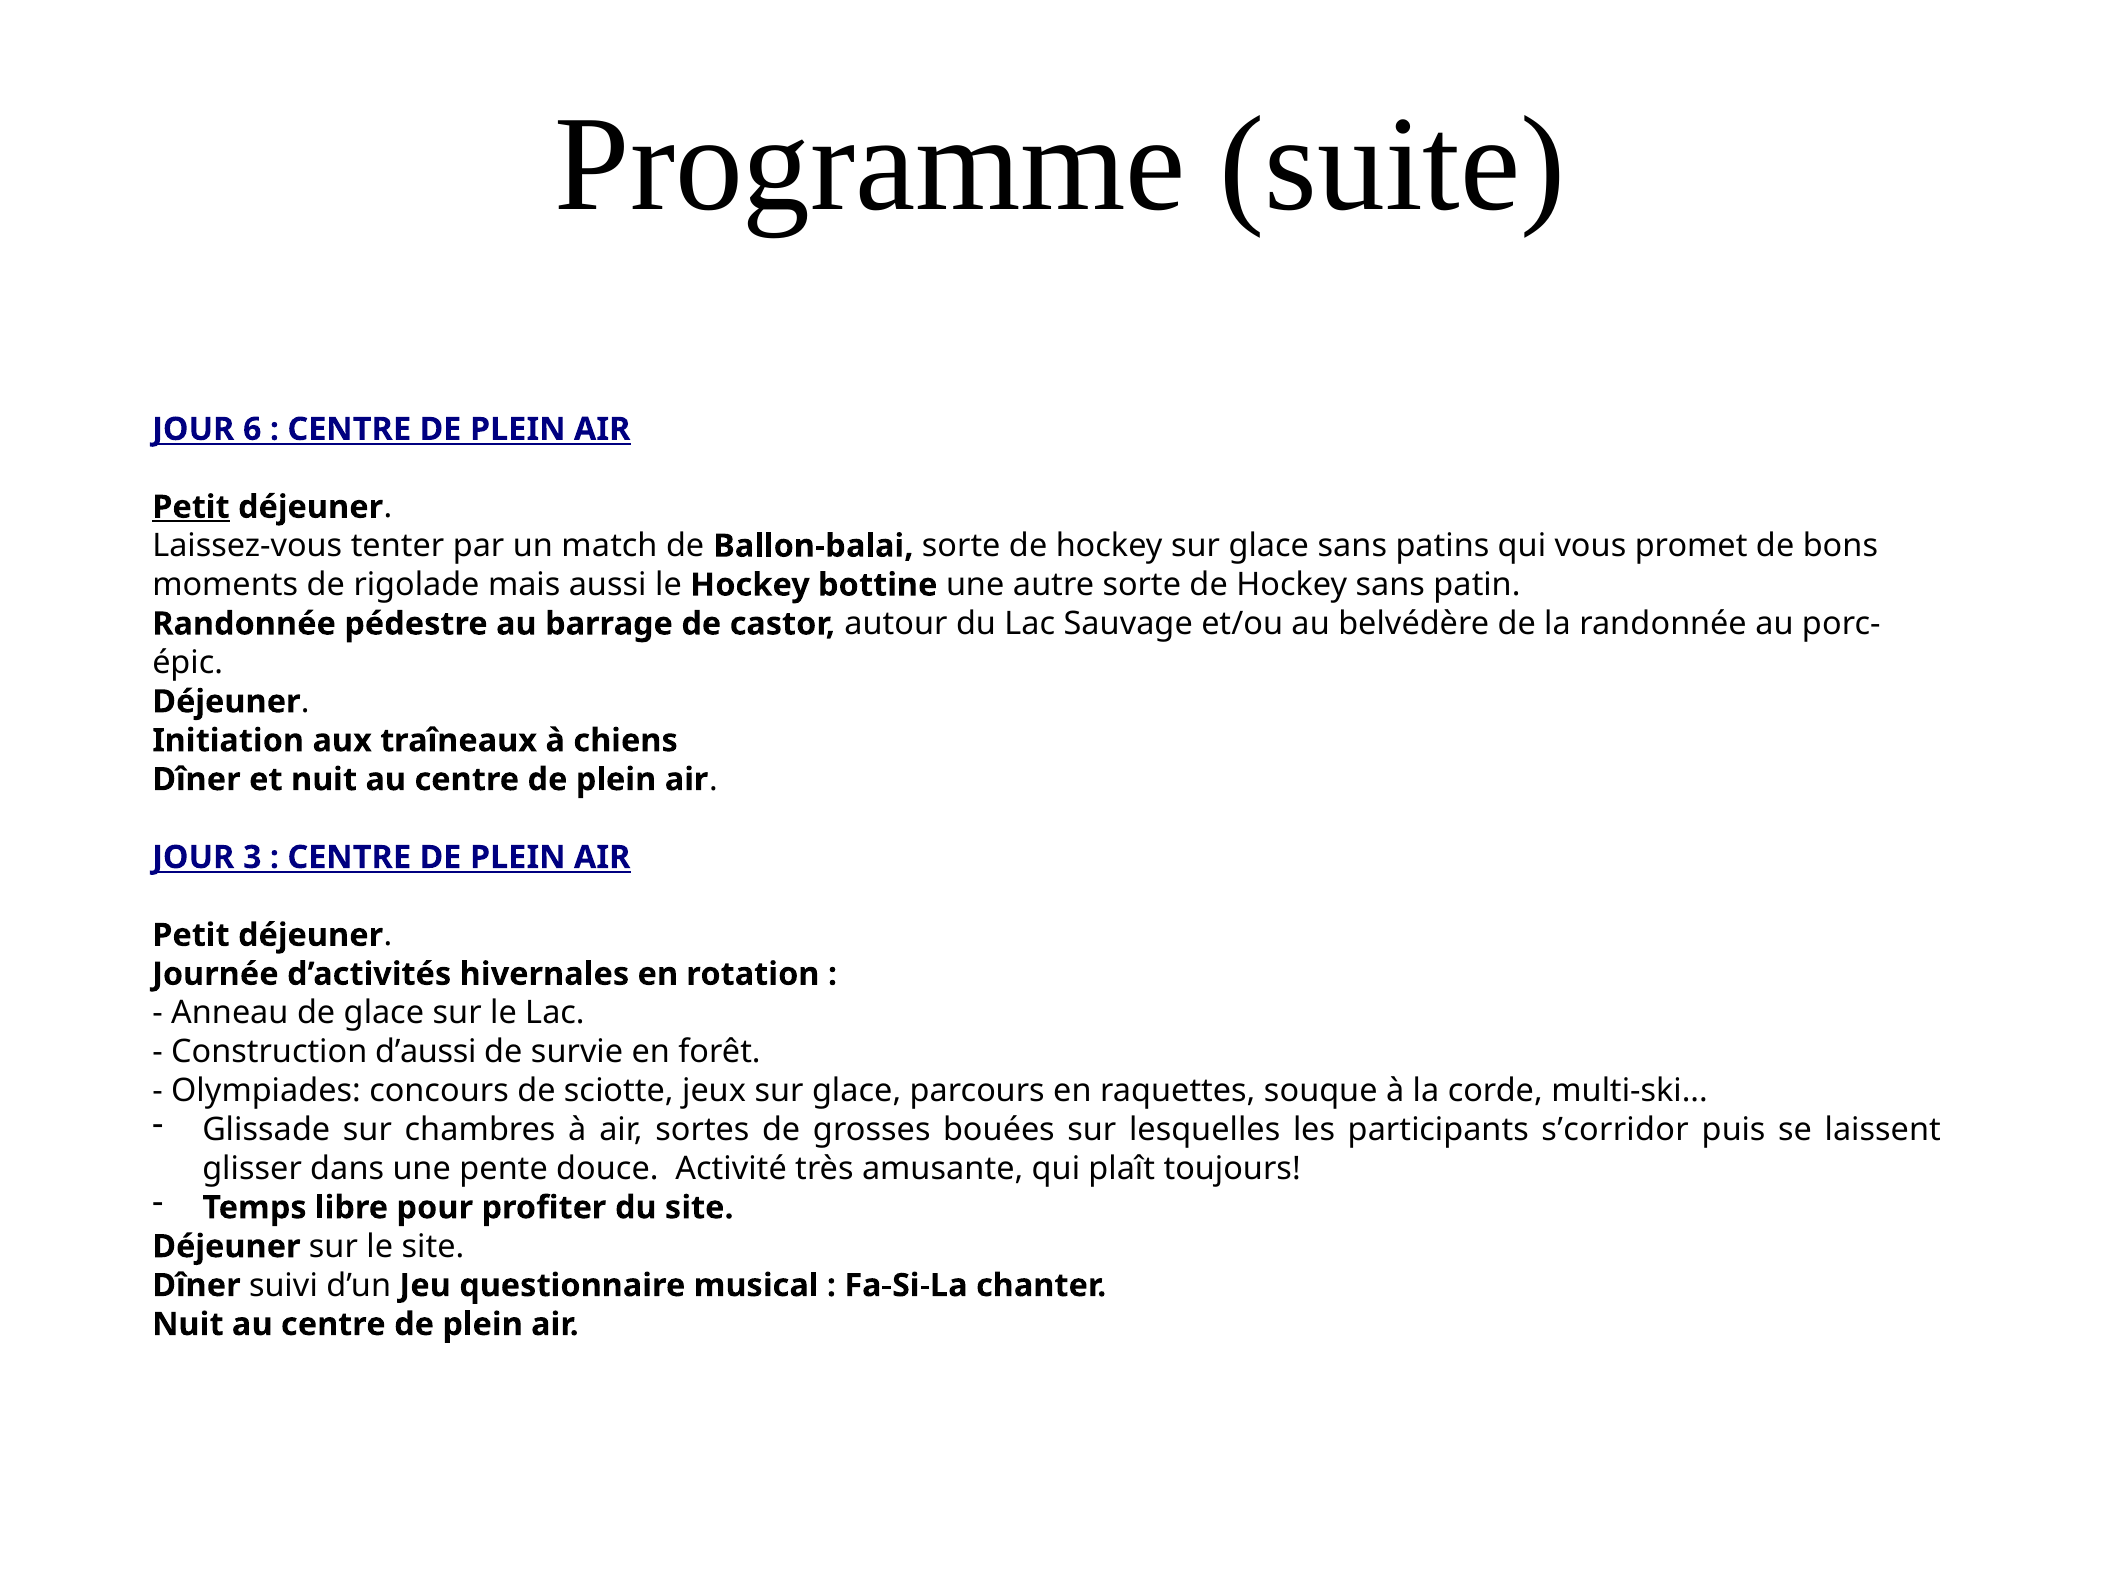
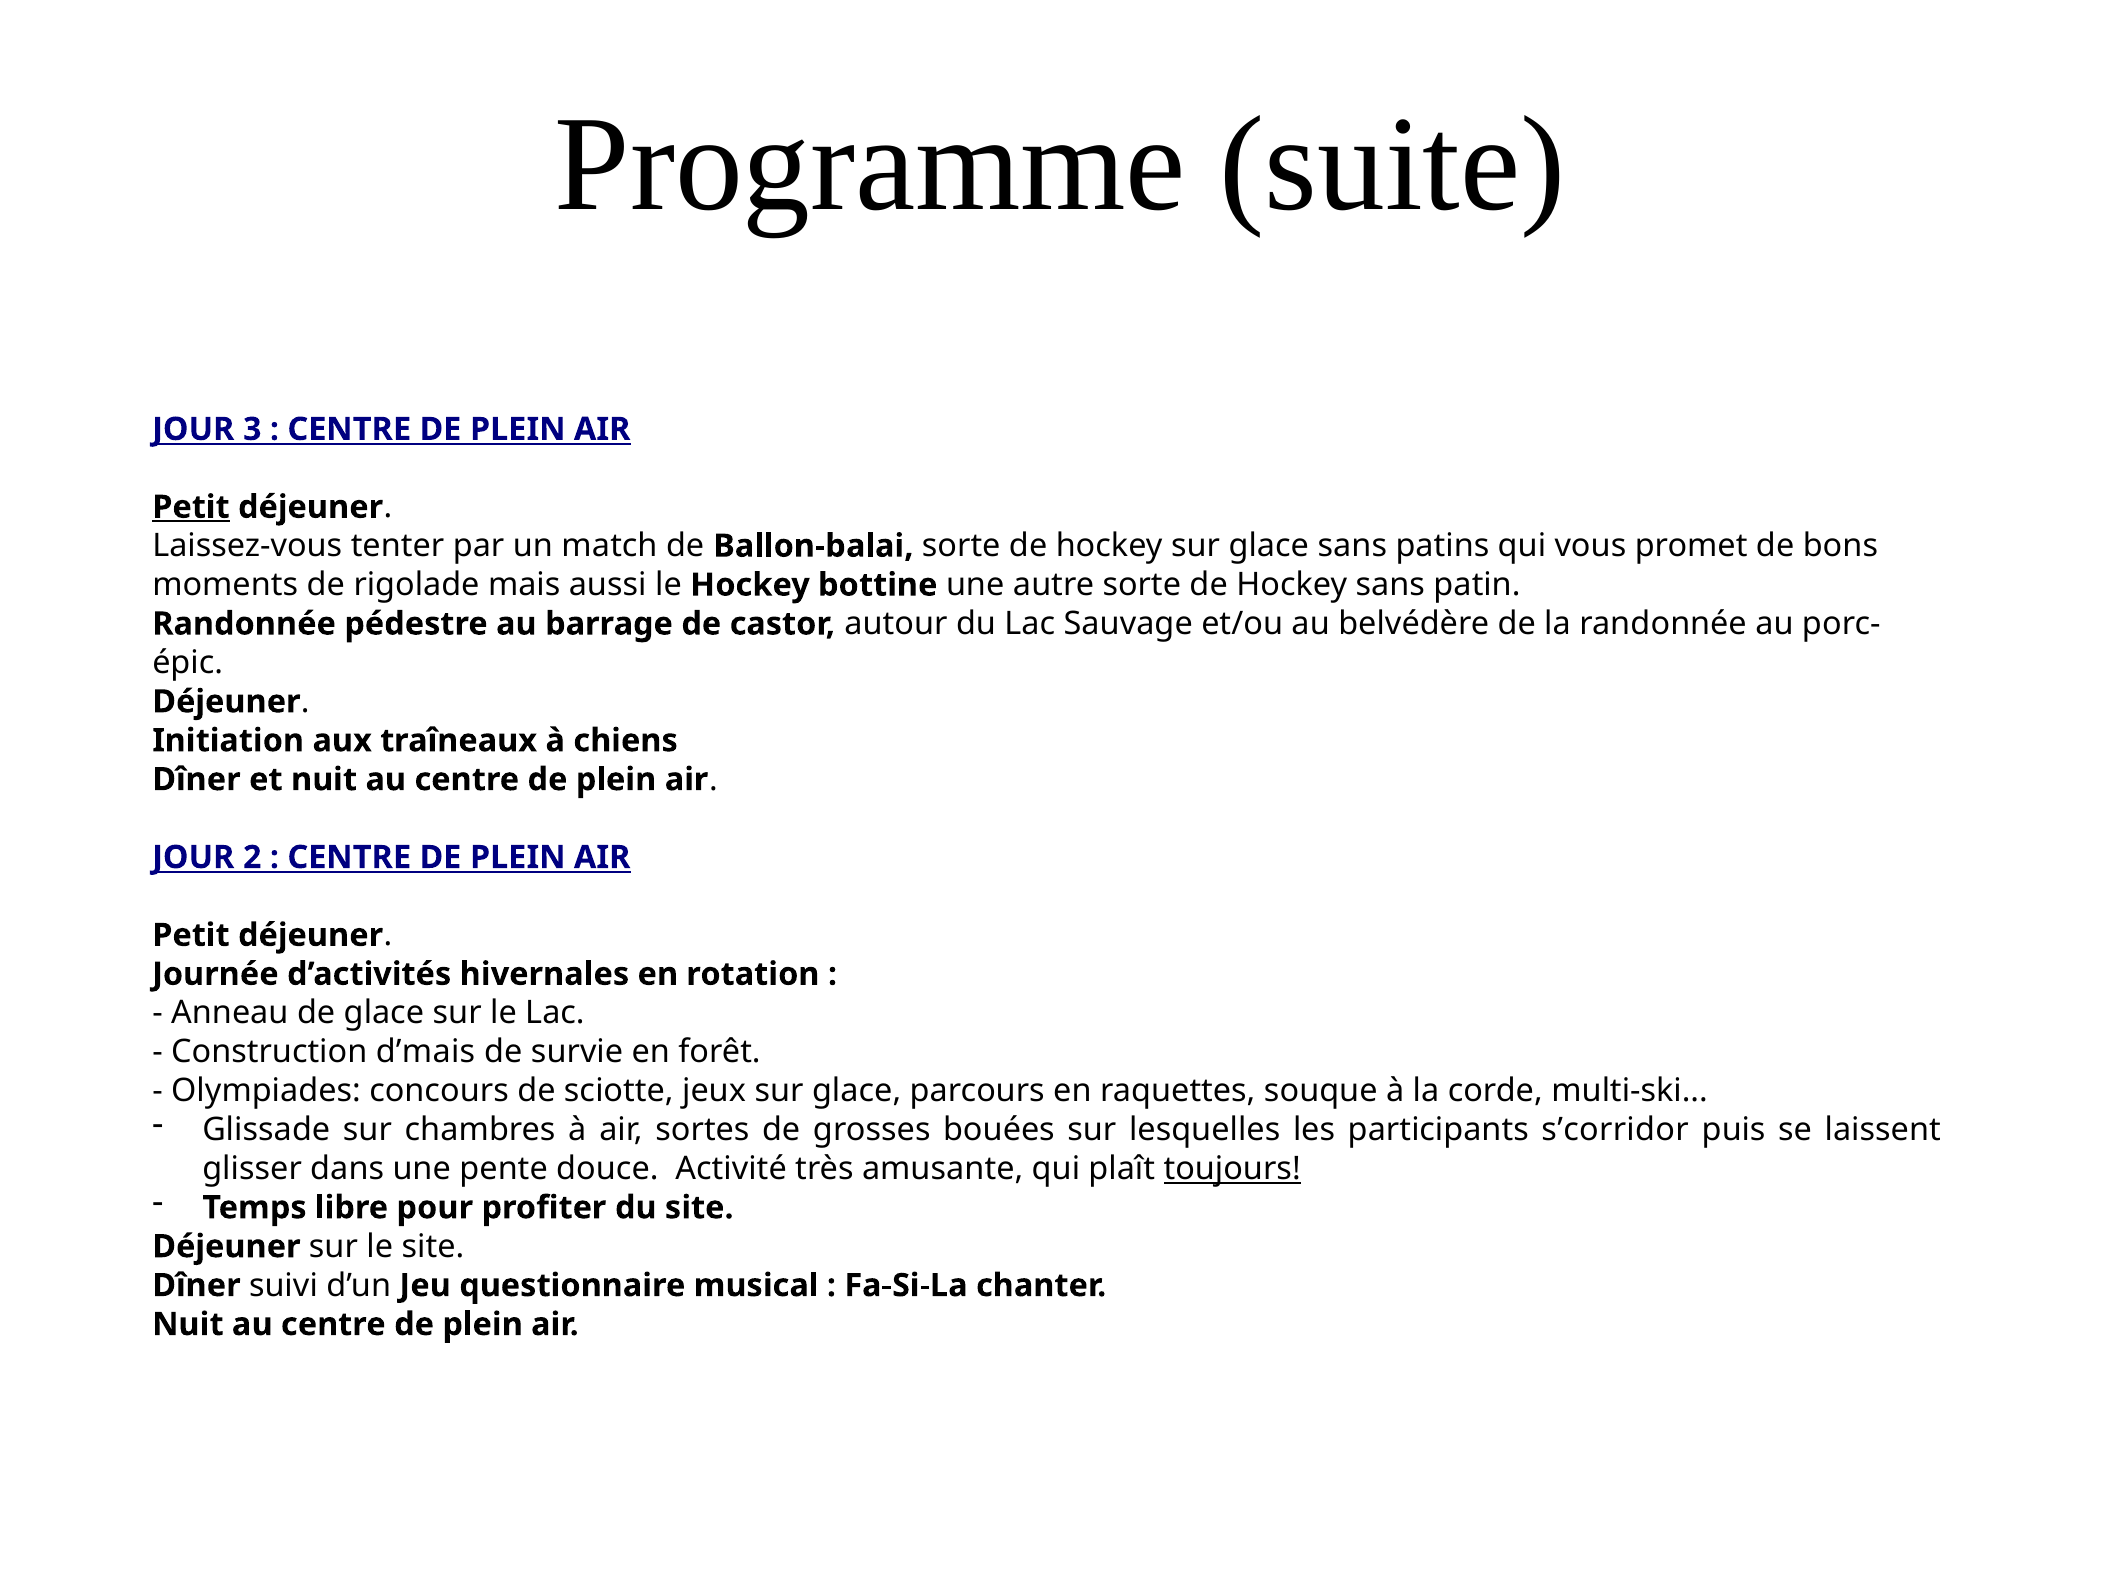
6: 6 -> 3 (252, 429)
3: 3 -> 2 (252, 857)
d’aussi: d’aussi -> d’mais (426, 1052)
toujours underline: none -> present (1232, 1169)
